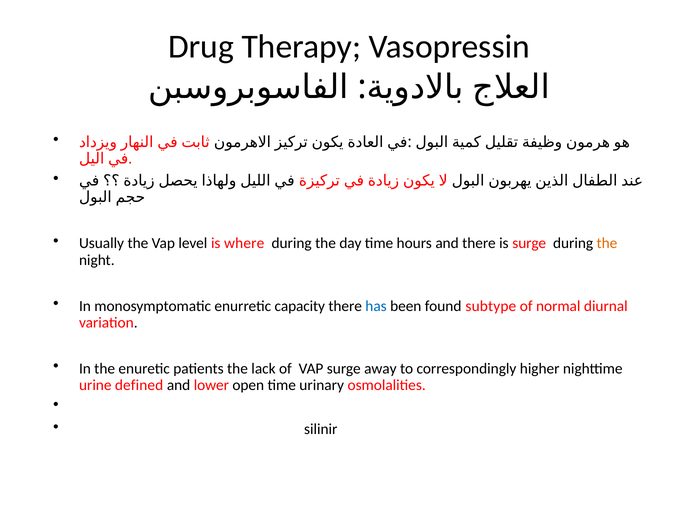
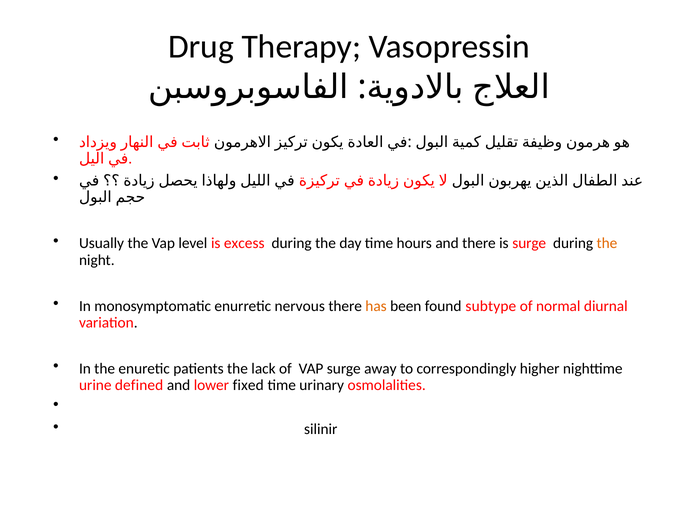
where: where -> excess (244, 244)
capacity: capacity -> nervous (300, 306)
has colour: blue -> orange (376, 306)
open: open -> fixed (248, 385)
